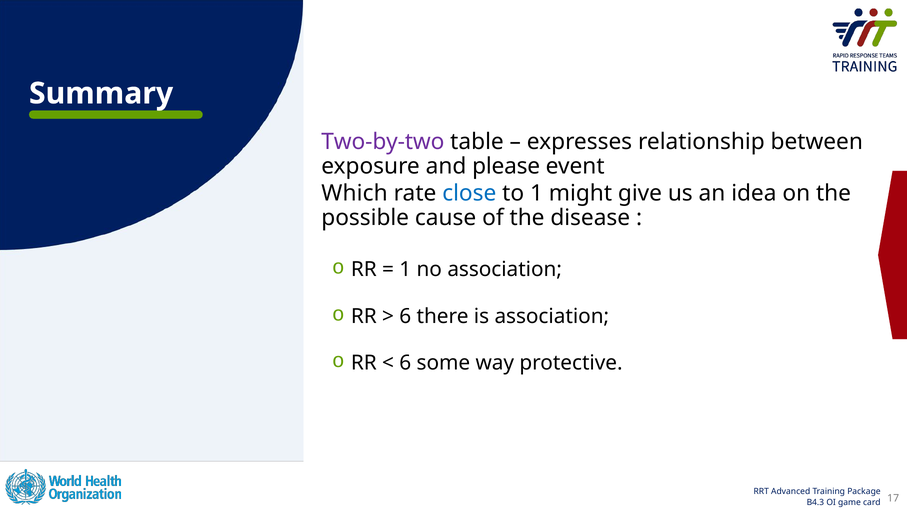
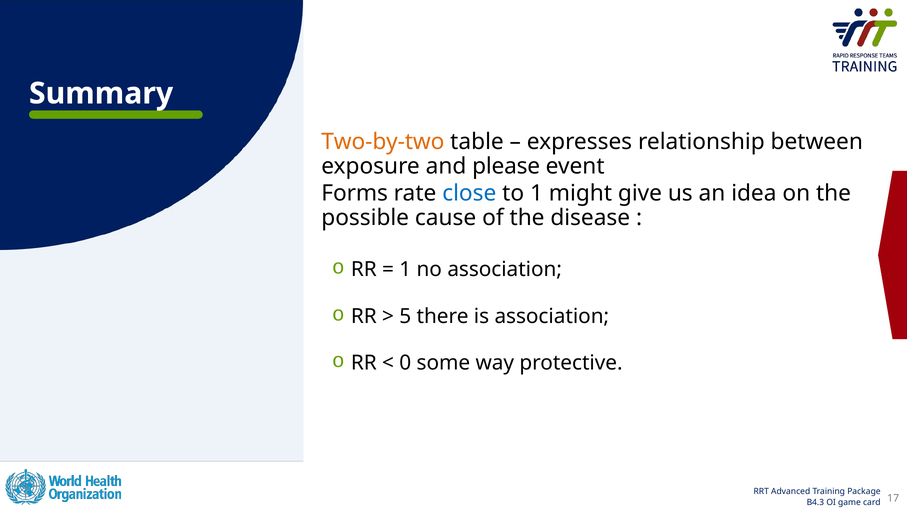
Two-by-two colour: purple -> orange (383, 142)
Which: Which -> Forms (355, 194)
6: 6 -> 5 (405, 316)
6: 6 -> 0 (405, 363)
